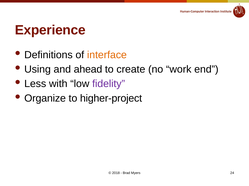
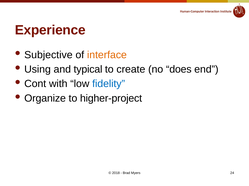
Definitions: Definitions -> Subjective (48, 55)
ahead: ahead -> typical (88, 70)
work: work -> does (179, 70)
Less: Less -> Cont (35, 84)
fidelity colour: purple -> blue (109, 84)
